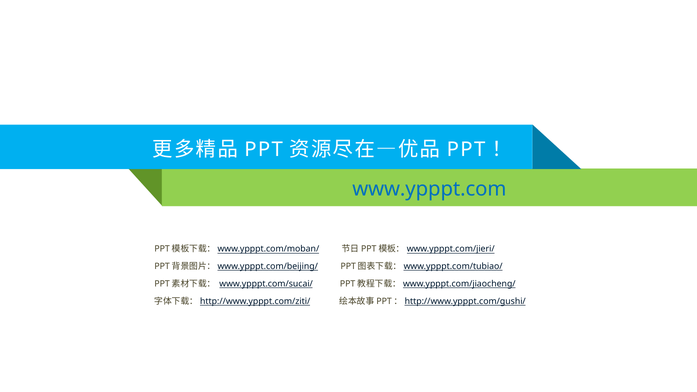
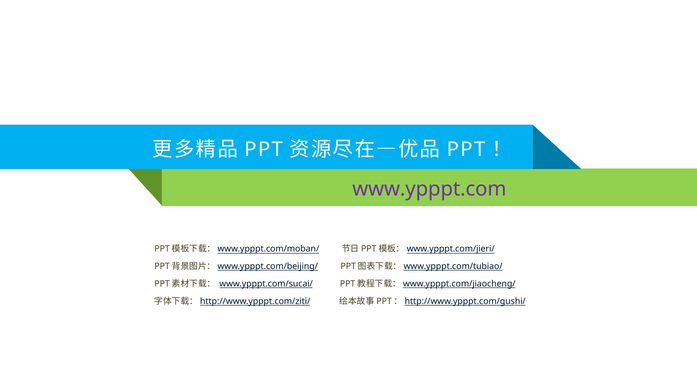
www.ypppt.com colour: blue -> purple (429, 189)
